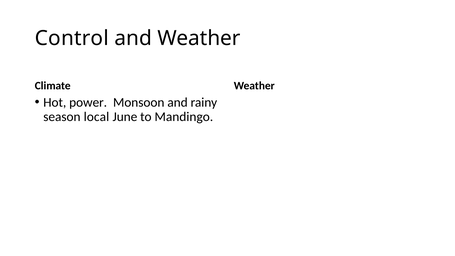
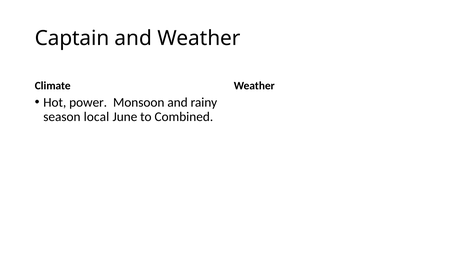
Control: Control -> Captain (72, 38)
Mandingo: Mandingo -> Combined (184, 117)
